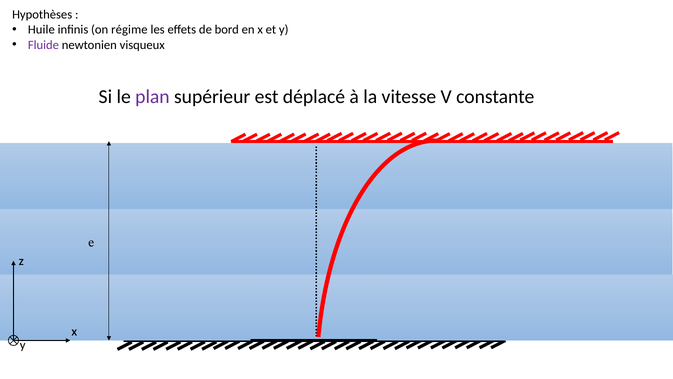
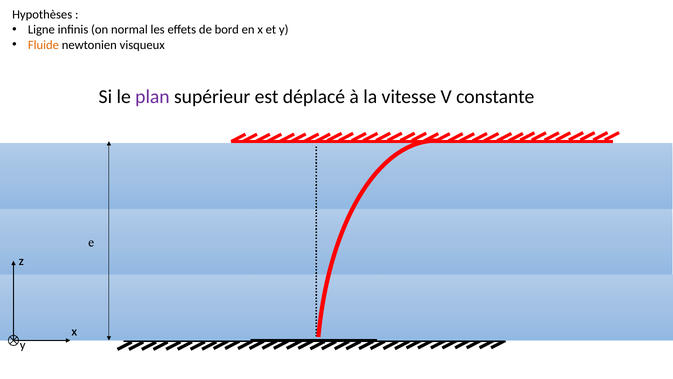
Huile: Huile -> Ligne (41, 30)
régime: régime -> normal (129, 30)
Fluide colour: purple -> orange (43, 45)
